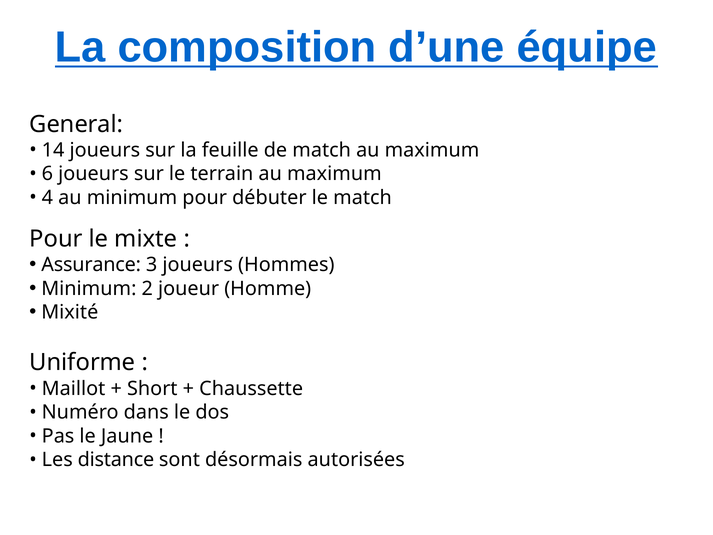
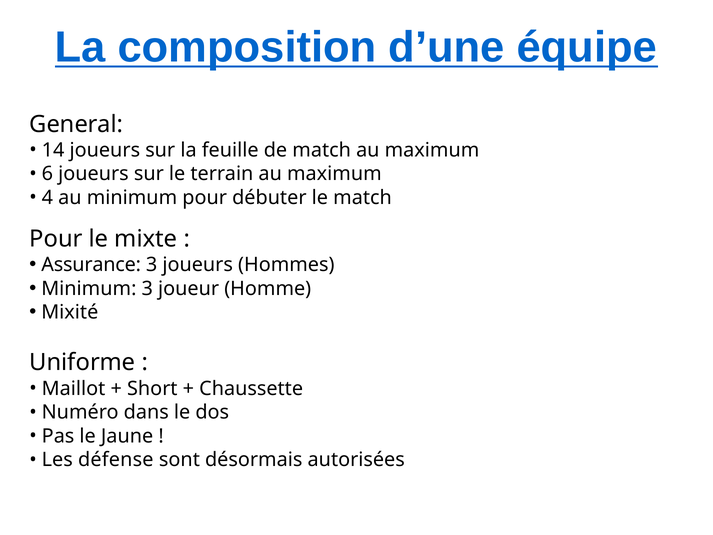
Minimum 2: 2 -> 3 (147, 288)
distance: distance -> défense (116, 460)
